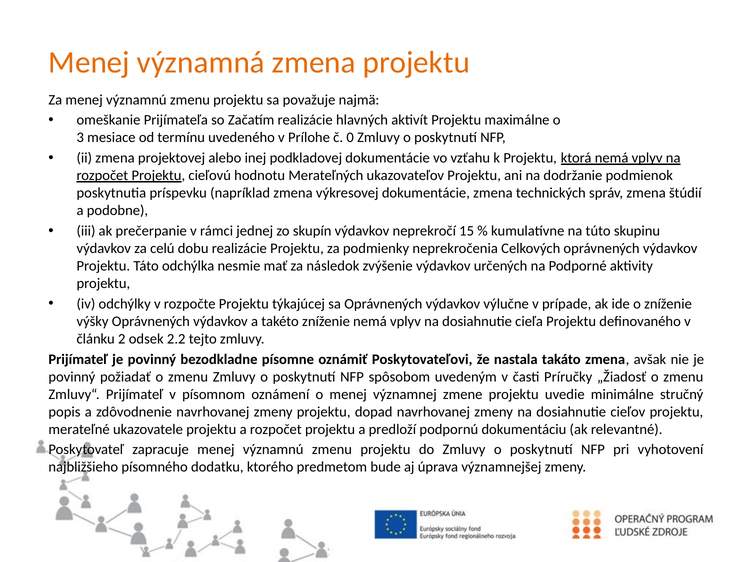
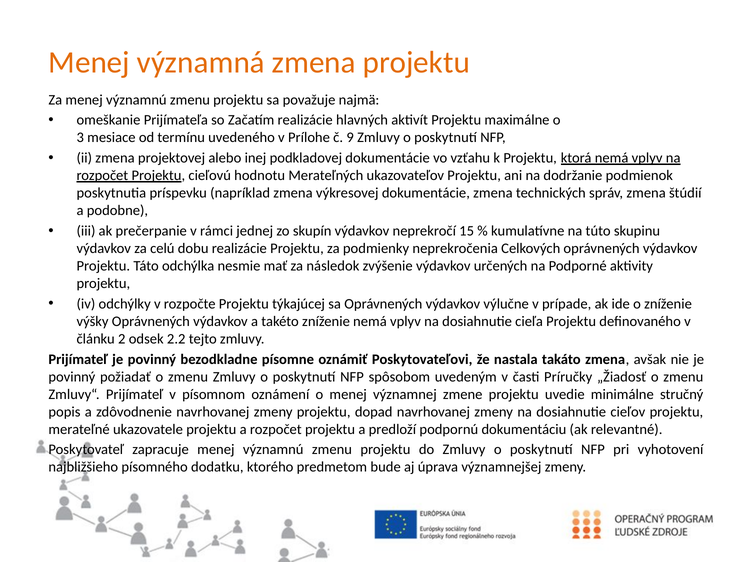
0: 0 -> 9 (350, 138)
